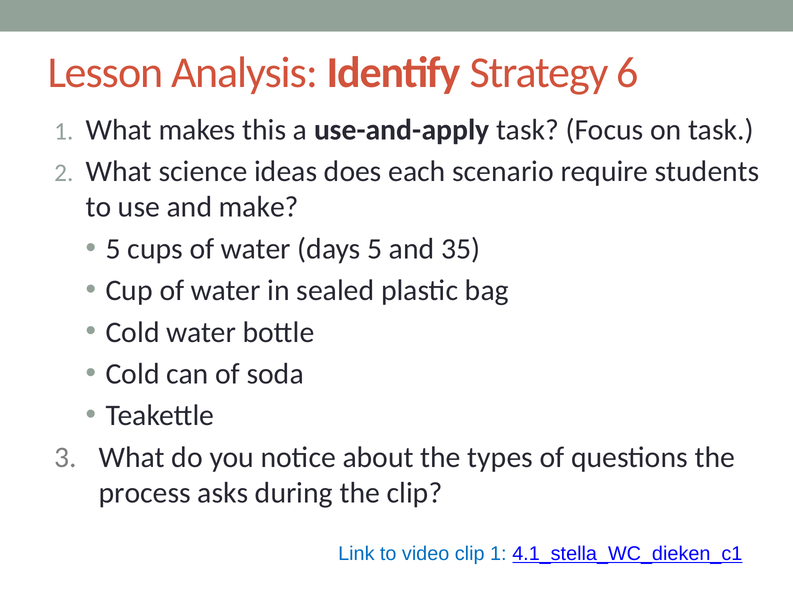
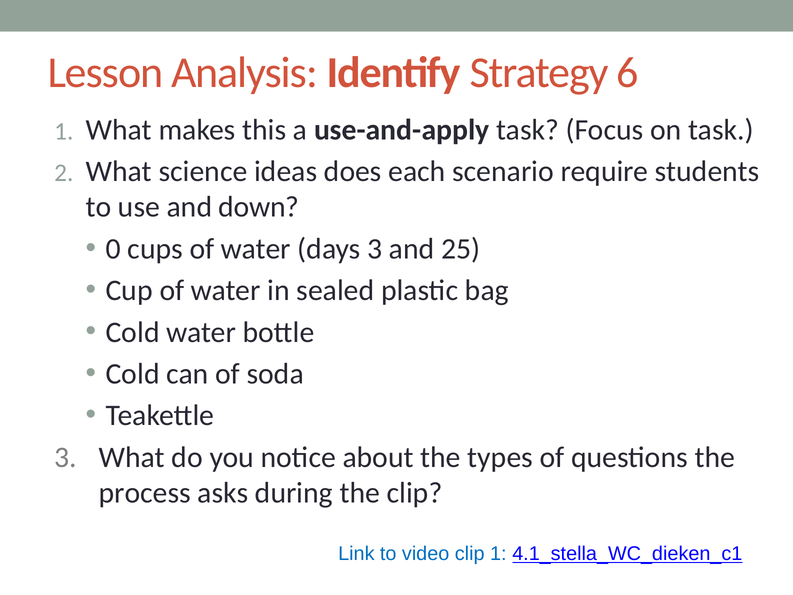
make: make -> down (259, 207)
5: 5 -> 0 (113, 249)
days 5: 5 -> 3 (375, 249)
35: 35 -> 25 (461, 249)
